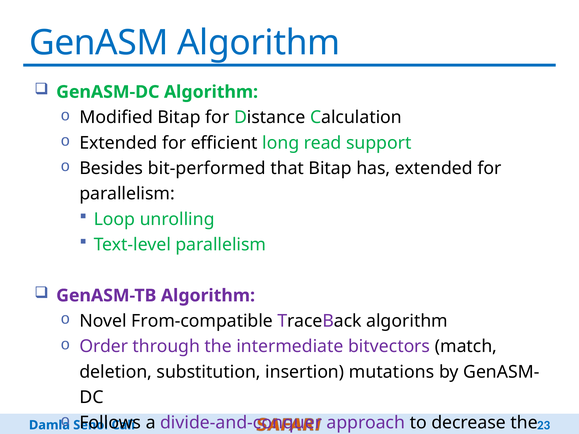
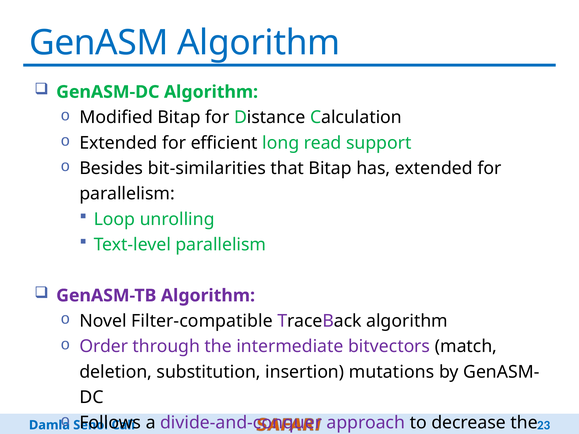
bit-performed: bit-performed -> bit-similarities (207, 168)
From-compatible: From-compatible -> Filter-compatible (202, 321)
